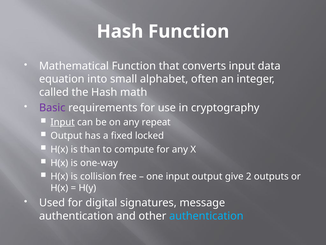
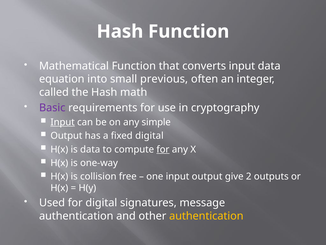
alphabet: alphabet -> previous (164, 79)
repeat: repeat -> simple (156, 122)
fixed locked: locked -> digital (149, 135)
is than: than -> data (90, 149)
for underline: none -> present (163, 149)
authentication colour: light blue -> yellow (206, 216)
